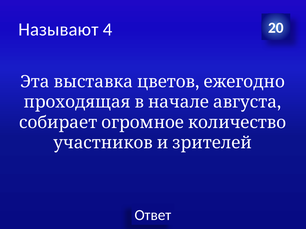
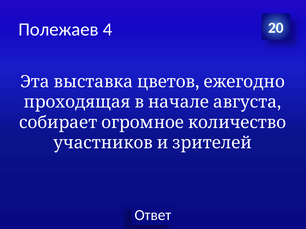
Называют: Называют -> Полежаев (58, 30)
